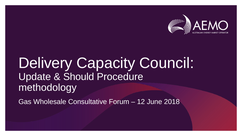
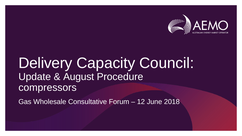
Should: Should -> August (79, 77)
methodology: methodology -> compressors (48, 88)
